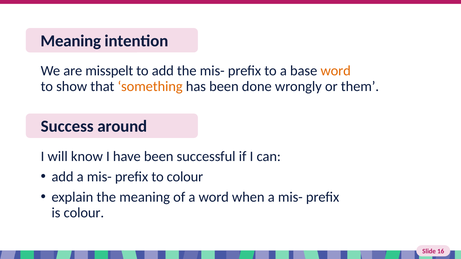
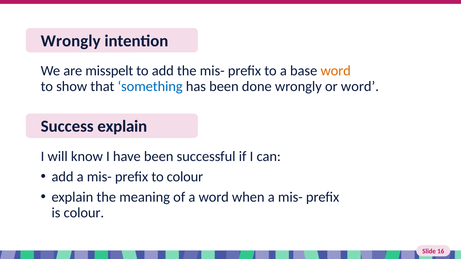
Meaning: Meaning -> Wrongly (71, 41)
something colour: orange -> blue (150, 86)
or them: them -> word (360, 86)
Success around: around -> explain (122, 126)
